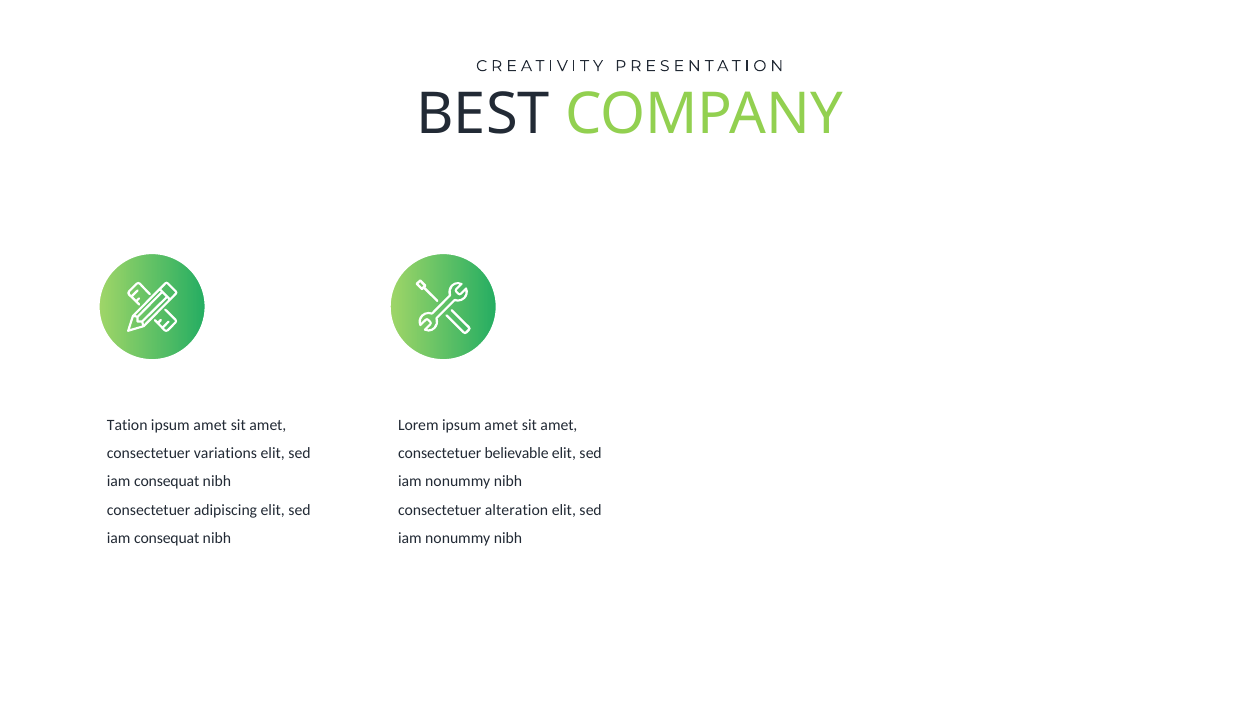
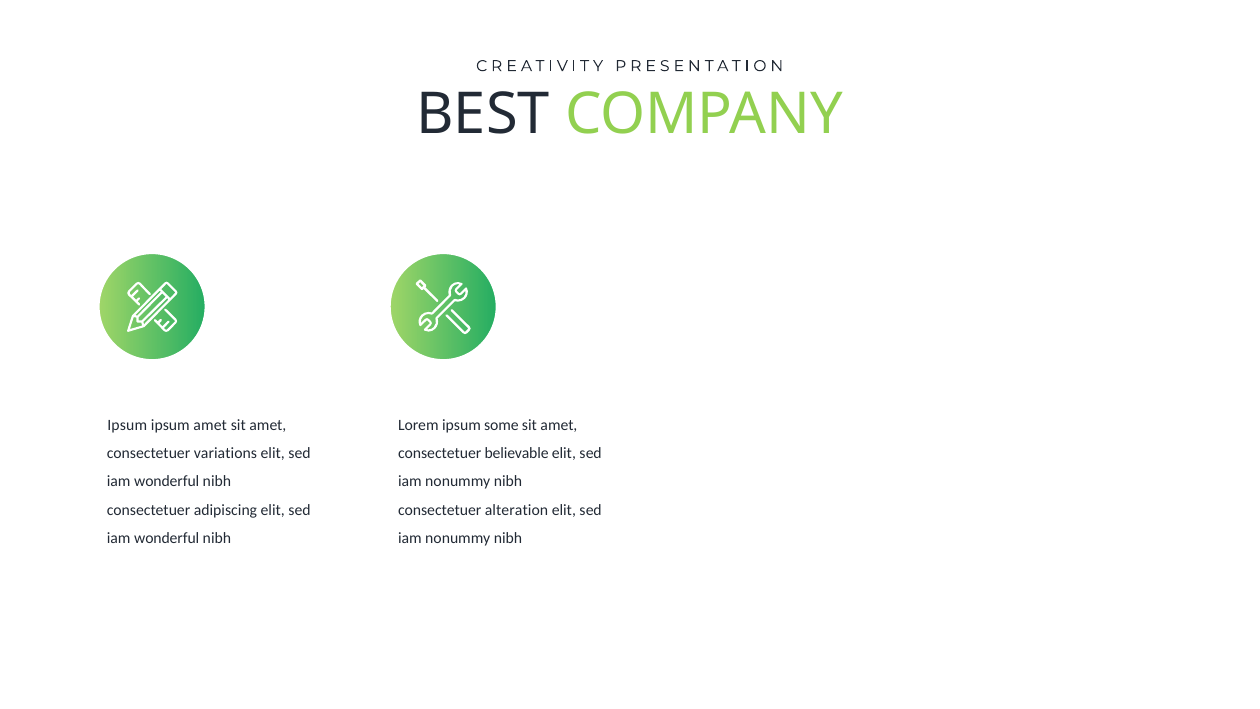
Tation: Tation -> Ipsum (127, 425)
Lorem ipsum amet: amet -> some (501, 425)
consequat: consequat -> wonderful (167, 482)
consequat: consequat -> wonderful (167, 538)
